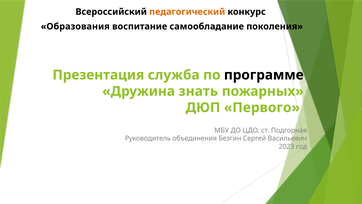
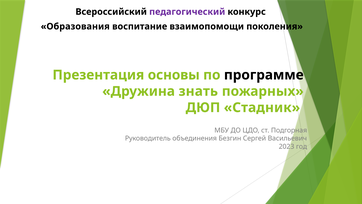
педагогический colour: orange -> purple (187, 12)
самообладание: самообладание -> взаимопомощи (207, 26)
служба: служба -> основы (174, 75)
Первого: Первого -> Стадник (262, 107)
